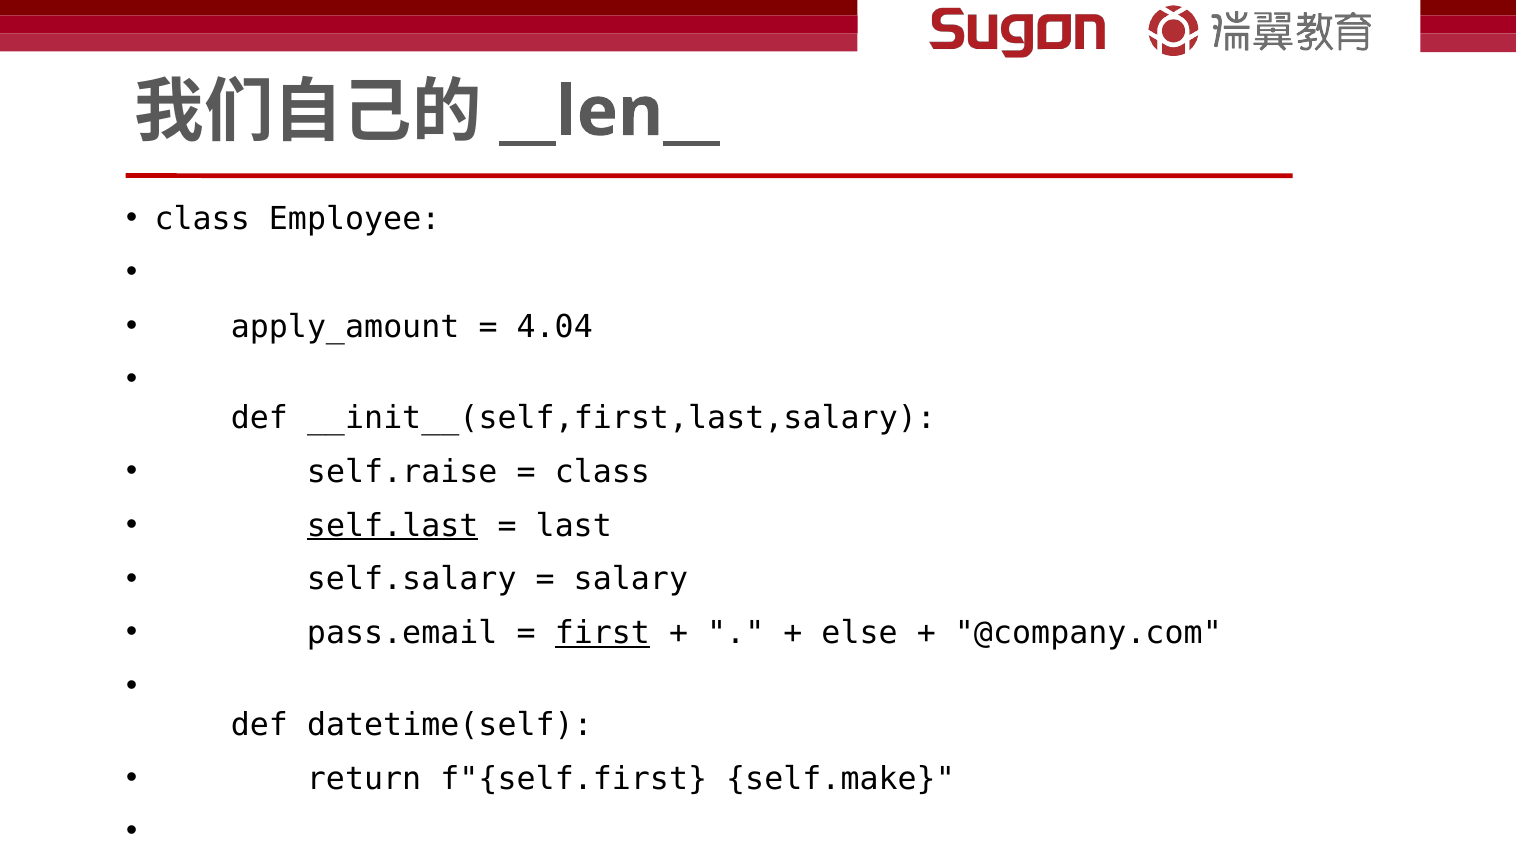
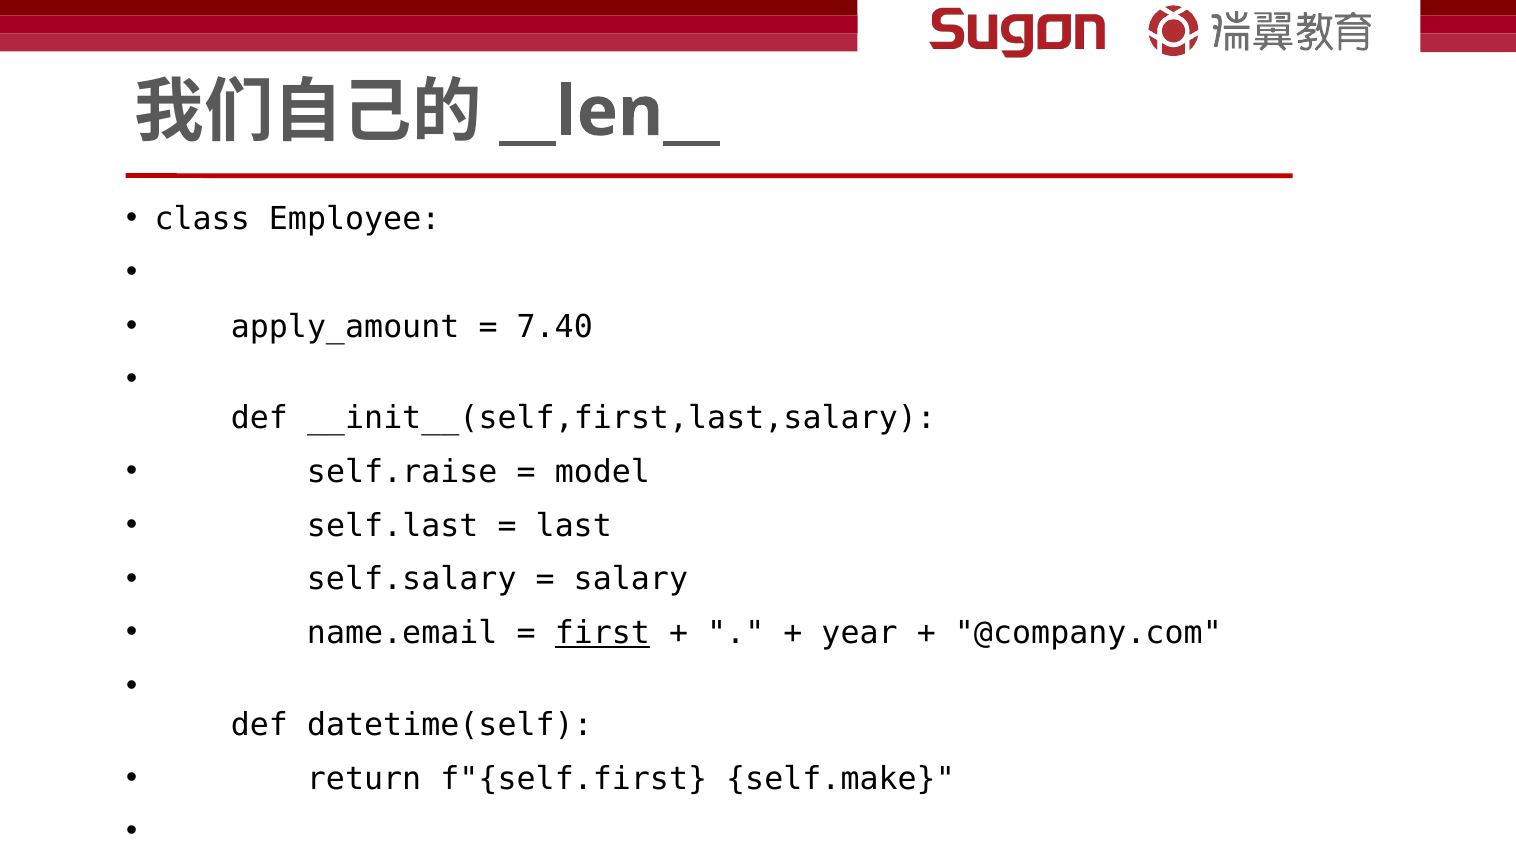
4.04: 4.04 -> 7.40 (555, 327)
class: class -> model (602, 472)
self.last underline: present -> none (393, 526)
pass.email: pass.email -> name.email (402, 633)
else: else -> year (860, 633)
